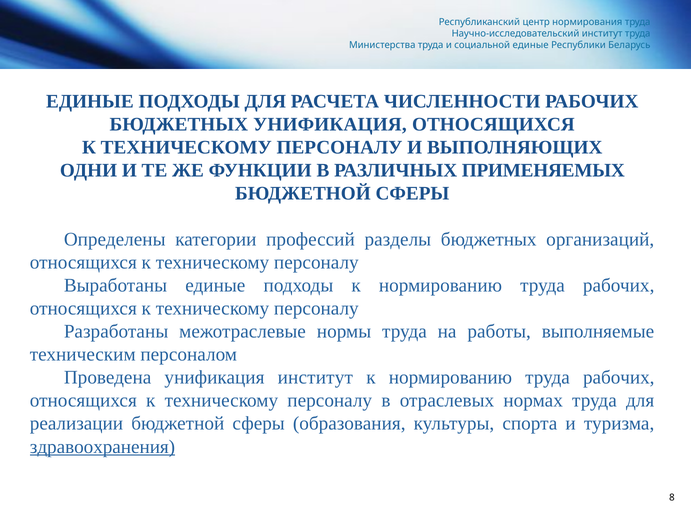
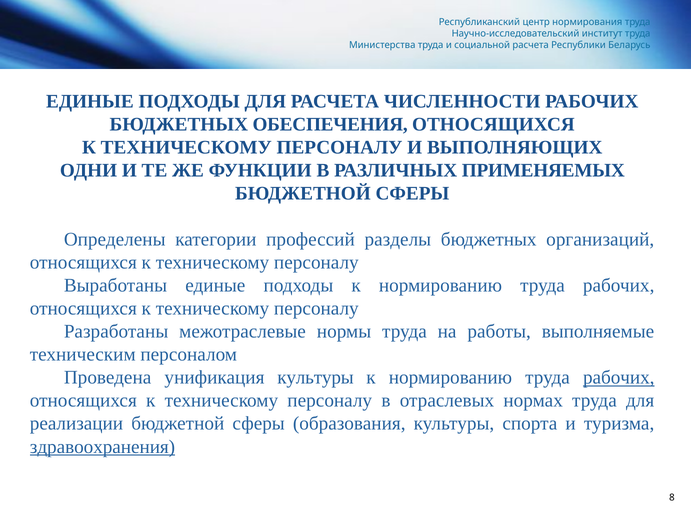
социальной единые: единые -> расчета (531, 45)
БЮДЖЕТНЫХ УНИФИКАЦИЯ: УНИФИКАЦИЯ -> ОБЕСПЕЧЕНИЯ (330, 124)
унификация институт: институт -> культуры (315, 378)
рабочих underline: none -> present (619, 378)
